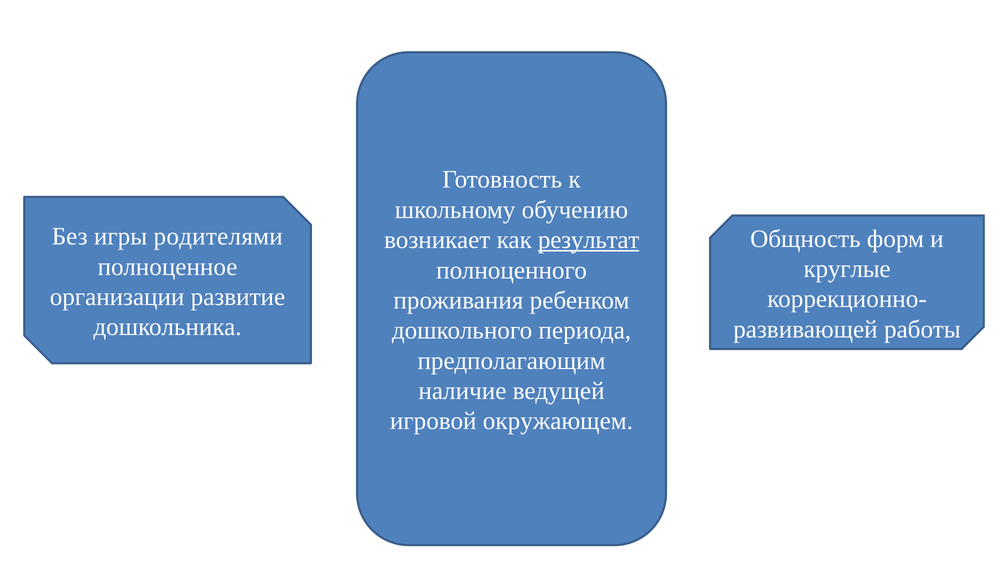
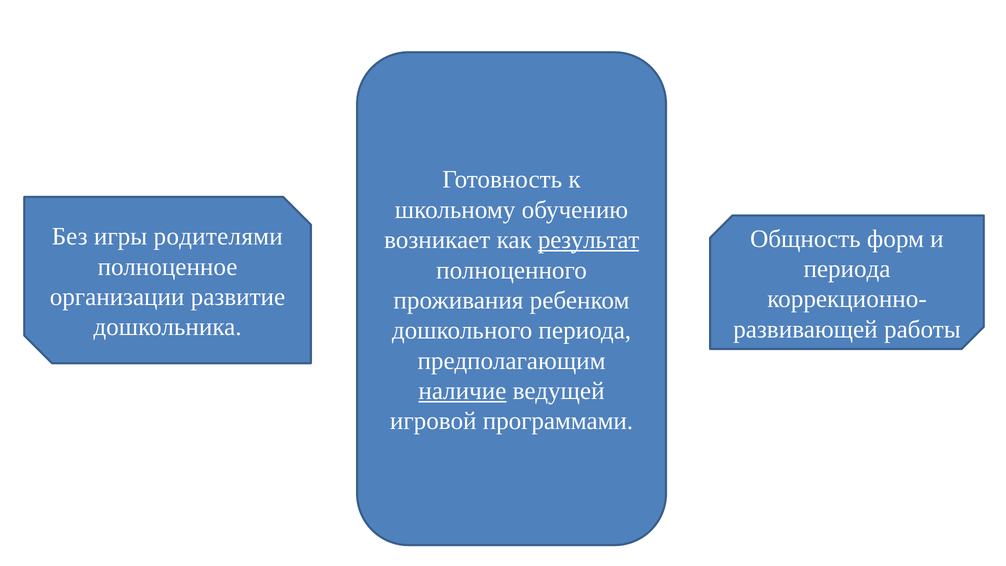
круглые: круглые -> периода (847, 269)
наличие underline: none -> present (462, 391)
окружающем: окружающем -> программами (558, 421)
